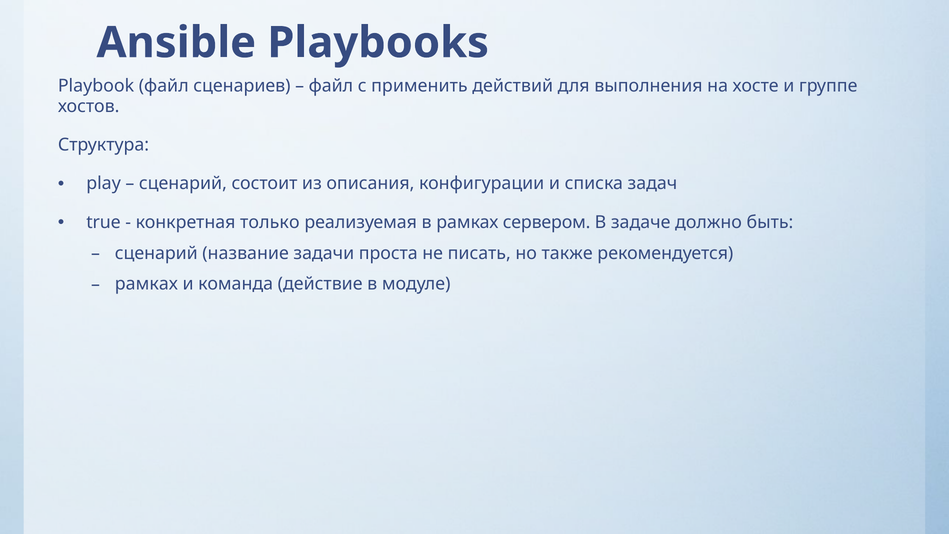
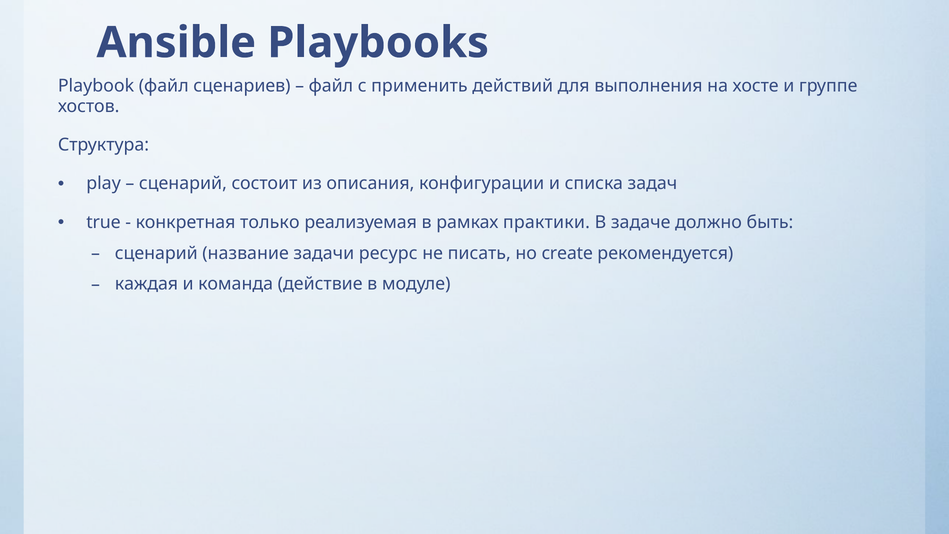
сервером: сервером -> практики (546, 222)
проста: проста -> ресурс (388, 253)
также: также -> create (567, 253)
рамках: рамках -> каждая (146, 284)
